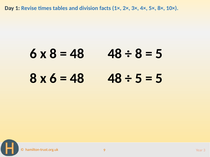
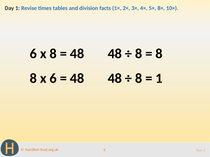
5: 5 -> 8 (159, 54)
5: 5 -> 8 (139, 79)
5: 5 -> 1 (159, 79)
